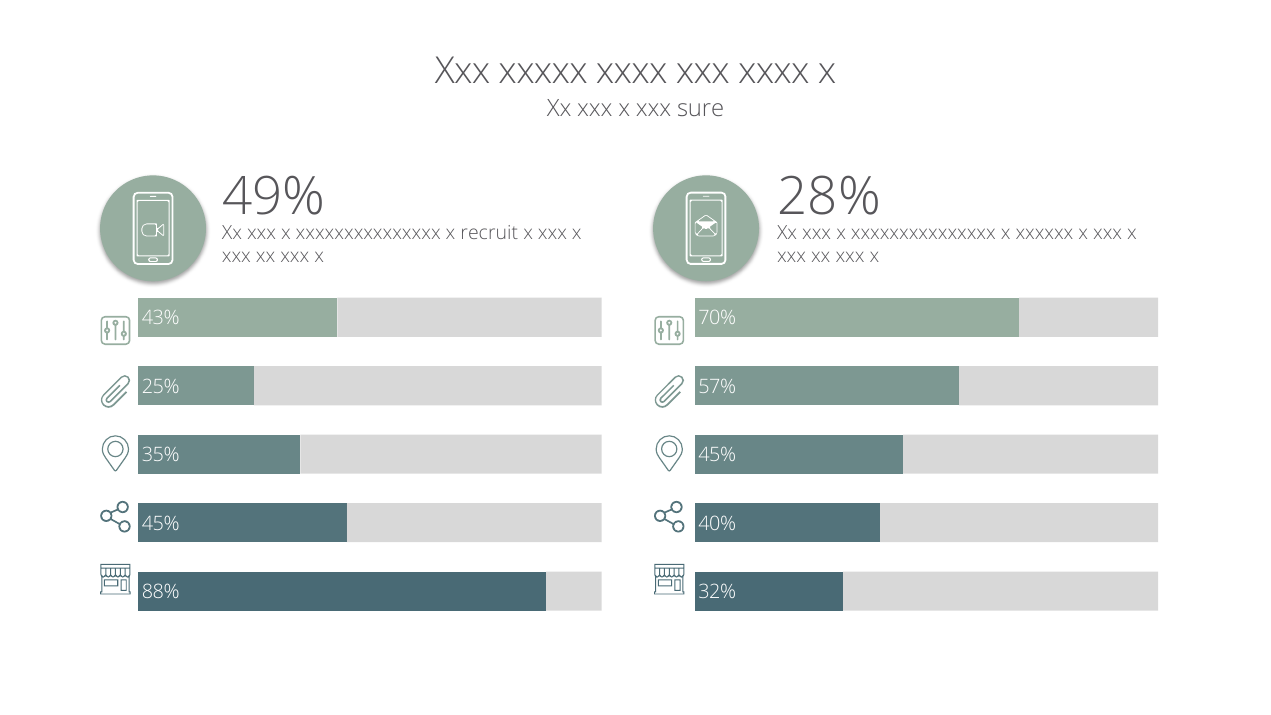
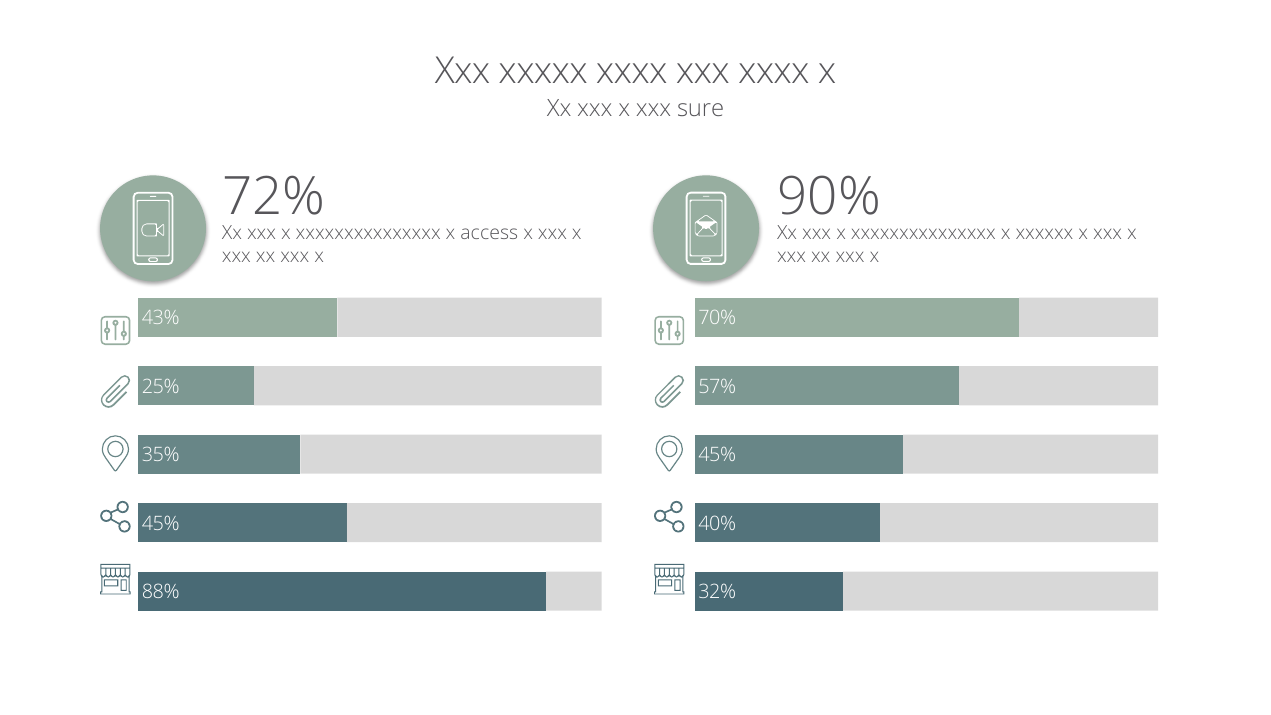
49%: 49% -> 72% (274, 197)
28%: 28% -> 90% (829, 197)
recruit: recruit -> access (489, 233)
